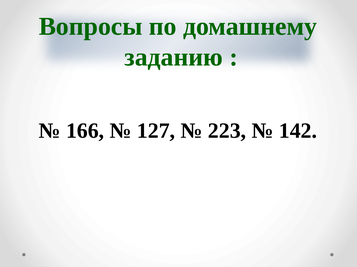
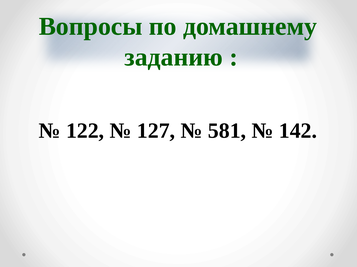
166: 166 -> 122 (85, 131)
223: 223 -> 581 (227, 131)
